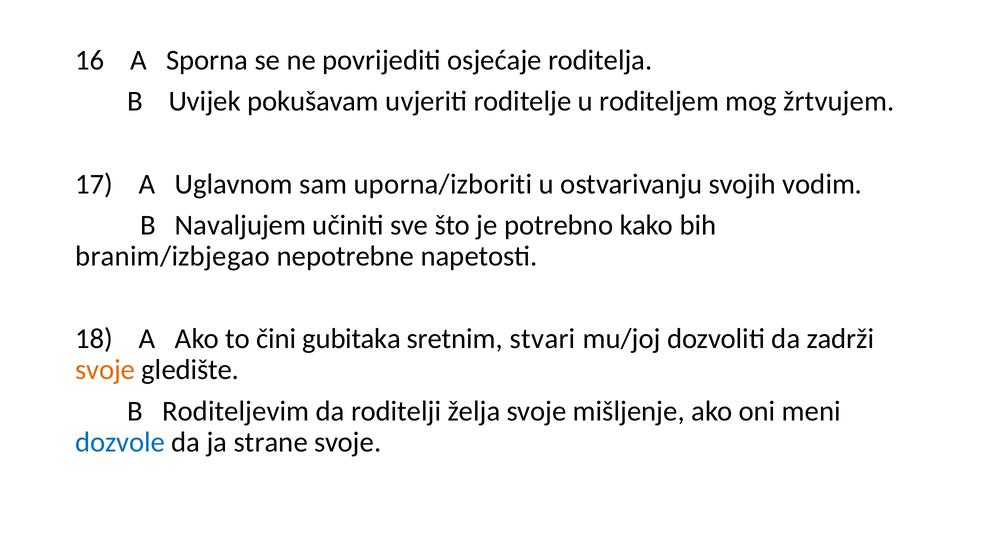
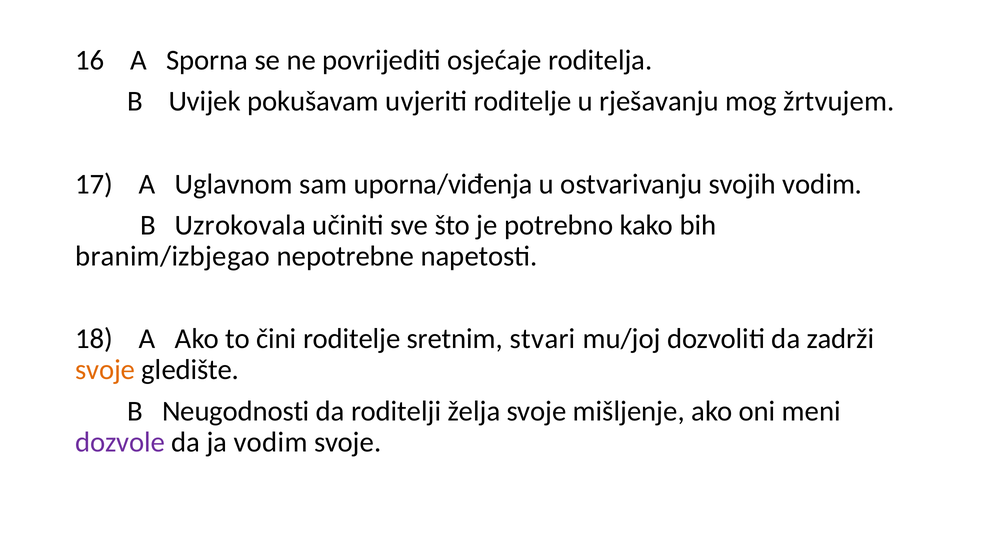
roditeljem: roditeljem -> rješavanju (659, 101)
uporna/izboriti: uporna/izboriti -> uporna/viđenja (443, 184)
Navaljujem: Navaljujem -> Uzrokovala (240, 225)
čini gubitaka: gubitaka -> roditelje (352, 339)
Roditeljevim: Roditeljevim -> Neugodnosti (236, 411)
dozvole colour: blue -> purple (120, 442)
ja strane: strane -> vodim (271, 442)
